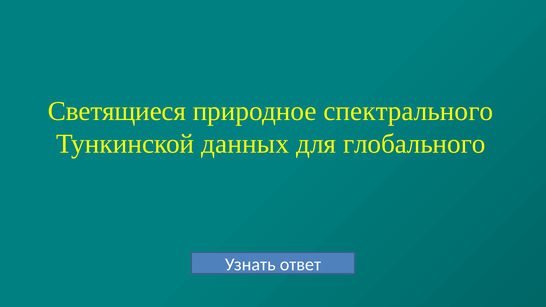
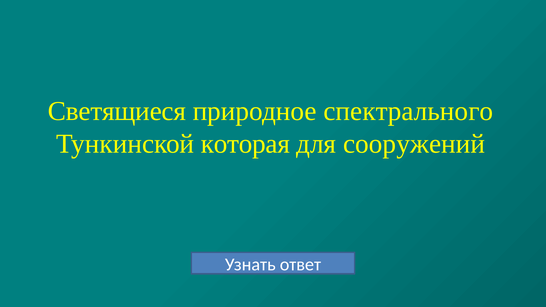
данных: данных -> которая (245, 144)
глобального: глобального -> сооружений (414, 144)
